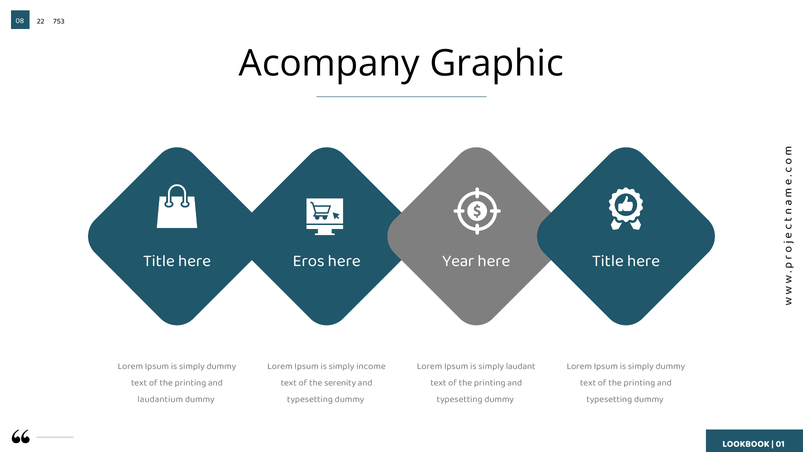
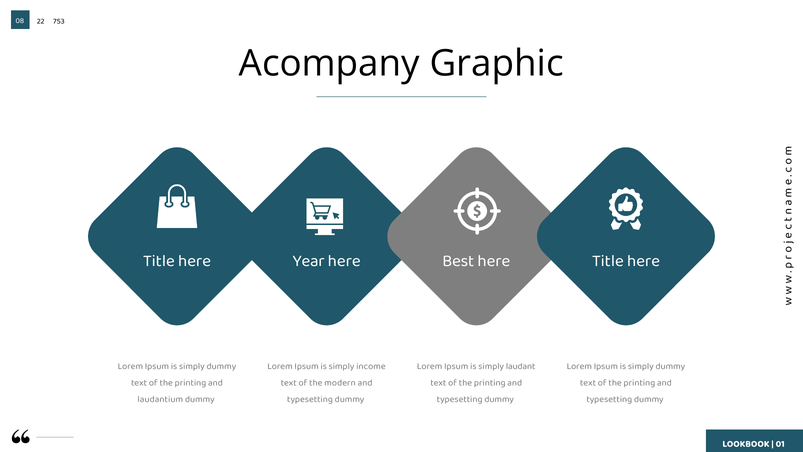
Eros: Eros -> Year (309, 261)
Year: Year -> Best (458, 261)
serenity: serenity -> modern (340, 382)
